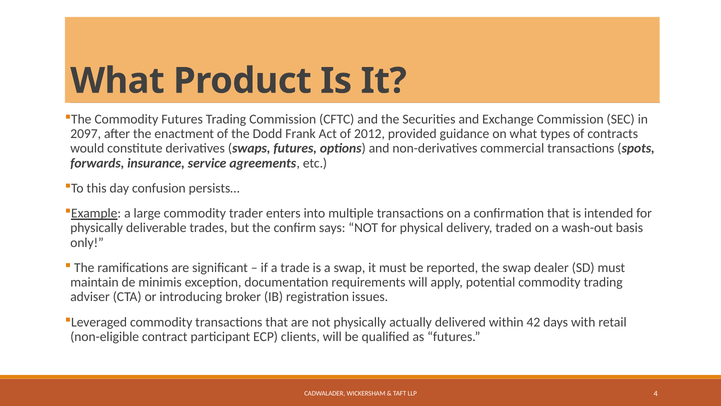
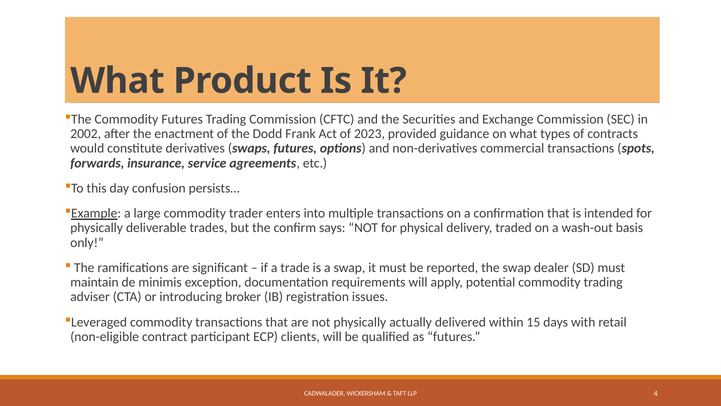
2097: 2097 -> 2002 (86, 134)
2012: 2012 -> 2023 (369, 134)
42: 42 -> 15 (533, 322)
